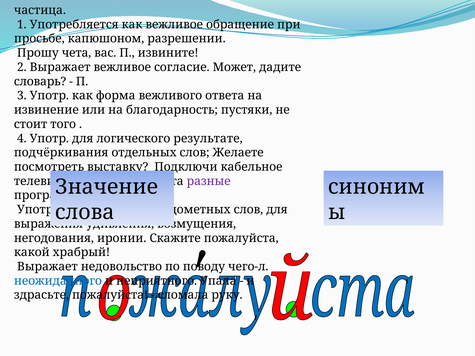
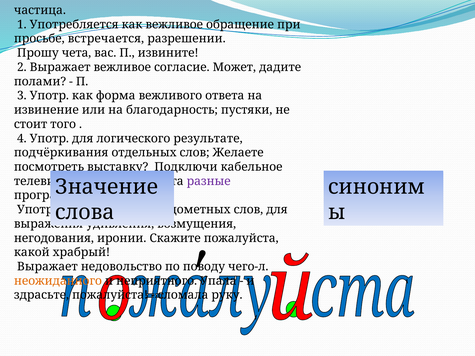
капюшоном: капюшоном -> встречается (106, 39)
словарь: словарь -> полами (40, 82)
неожиданного colour: blue -> orange (58, 281)
